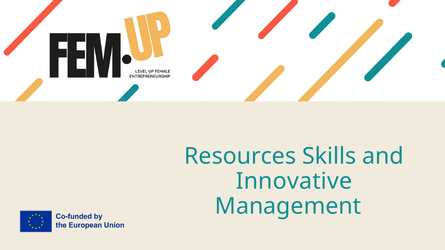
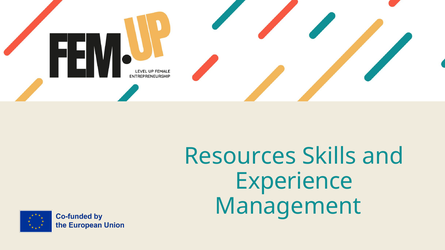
Innovative: Innovative -> Experience (294, 181)
